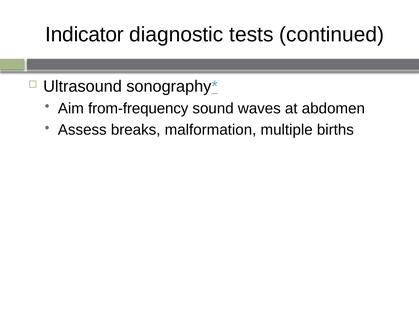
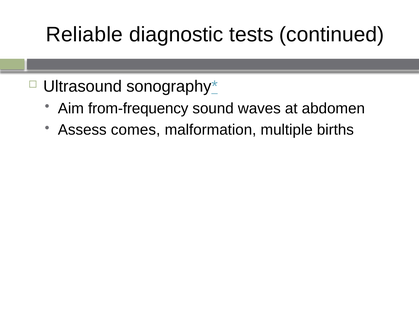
Indicator: Indicator -> Reliable (84, 35)
breaks: breaks -> comes (136, 130)
